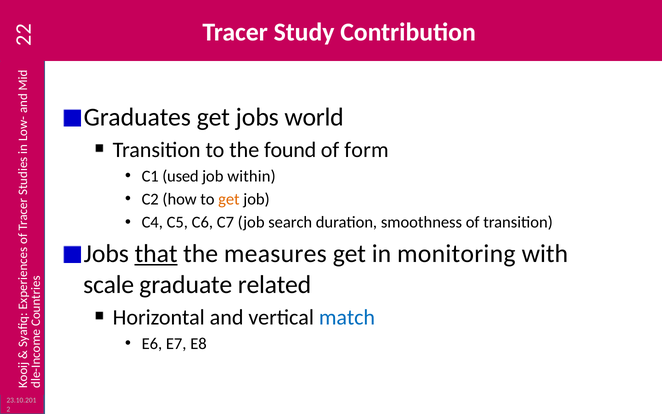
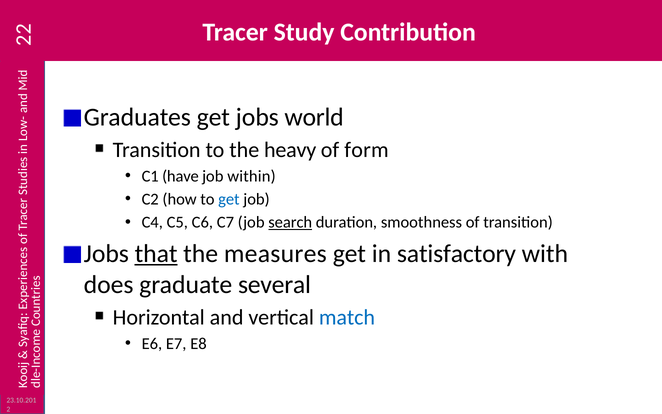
found: found -> heavy (290, 150)
used: used -> have (180, 176)
get colour: orange -> blue (229, 199)
search underline: none -> present (290, 222)
monitoring: monitoring -> satisfactory (456, 254)
scale: scale -> does (109, 284)
related: related -> several (274, 284)
